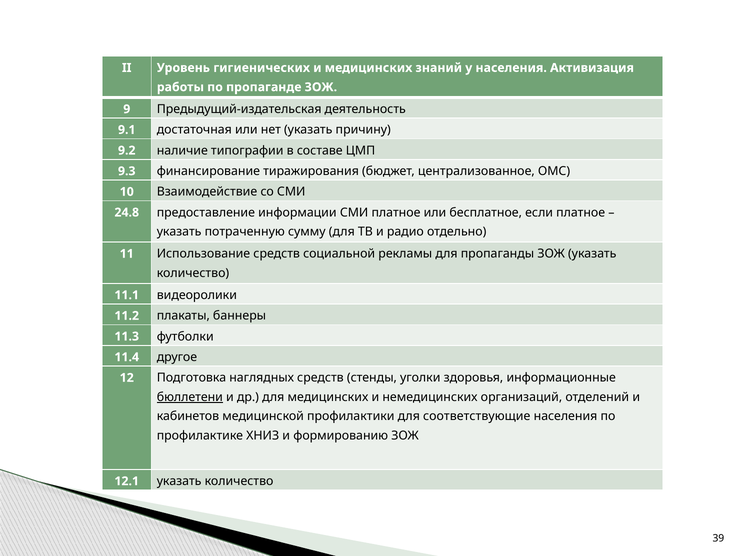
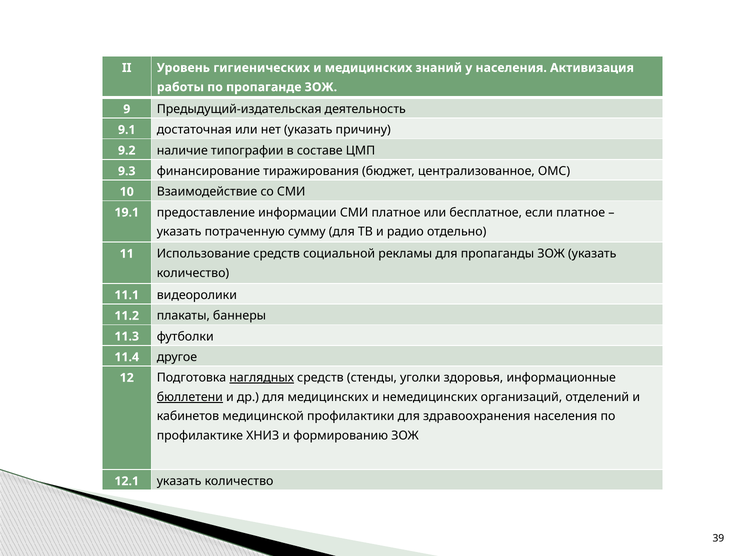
24.8: 24.8 -> 19.1 (127, 213)
наглядных underline: none -> present (262, 378)
соответствующие: соответствующие -> здравоохранения (477, 417)
